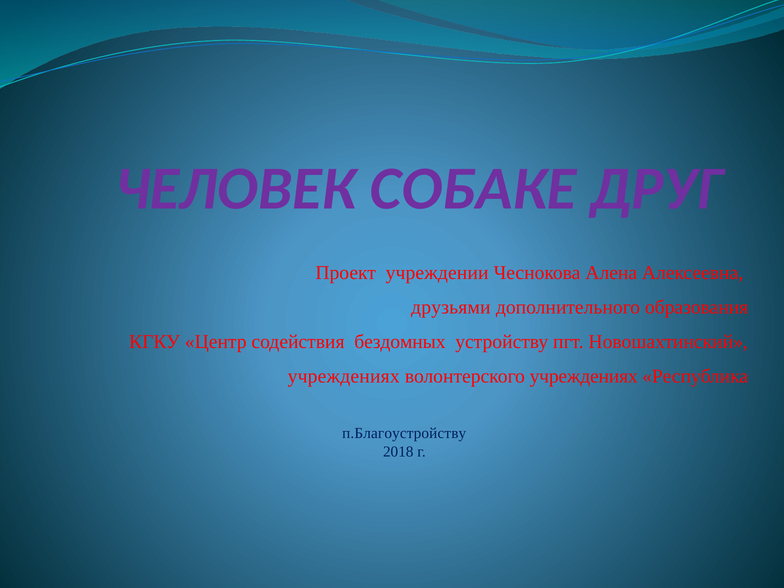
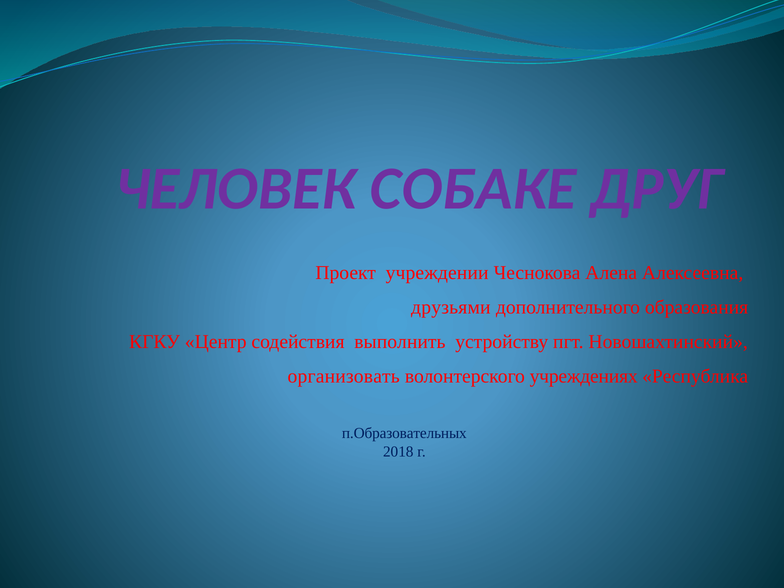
бездомных: бездомных -> выполнить (400, 342)
учреждениях: учреждениях -> организовать (344, 376)
п.Благоустройству: п.Благоустройству -> п.Образовательных (404, 433)
